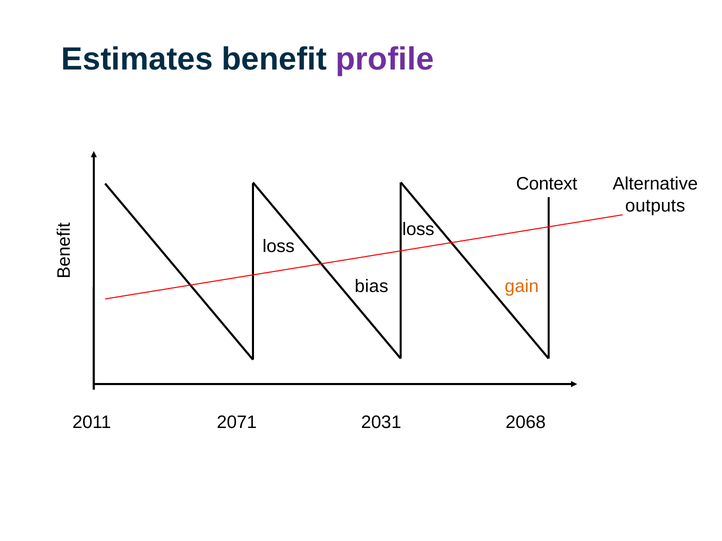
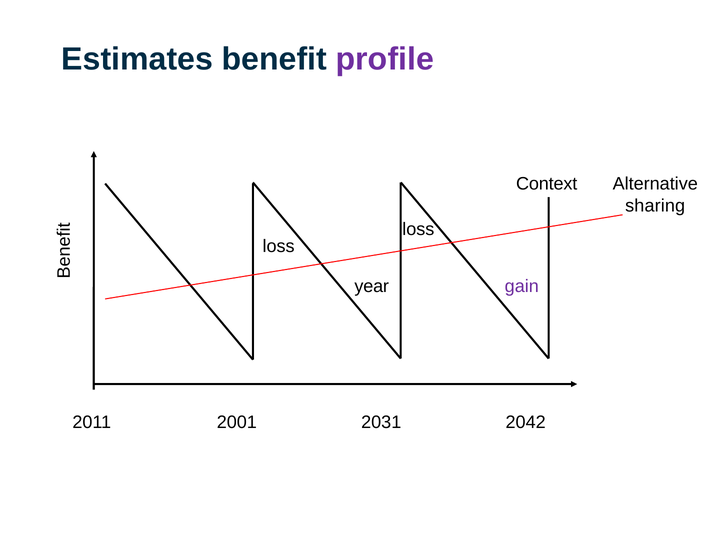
outputs: outputs -> sharing (655, 206)
bias: bias -> year (372, 286)
gain colour: orange -> purple (522, 286)
2071: 2071 -> 2001 (237, 423)
2068: 2068 -> 2042 (526, 423)
